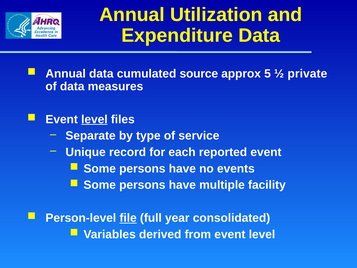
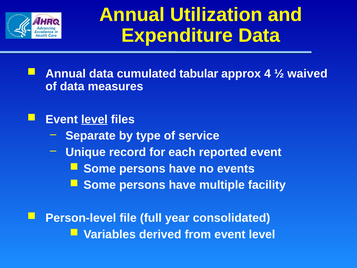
source: source -> tabular (199, 74)
5: 5 -> 4 (268, 74)
private: private -> waived (307, 74)
file underline: present -> none (128, 218)
